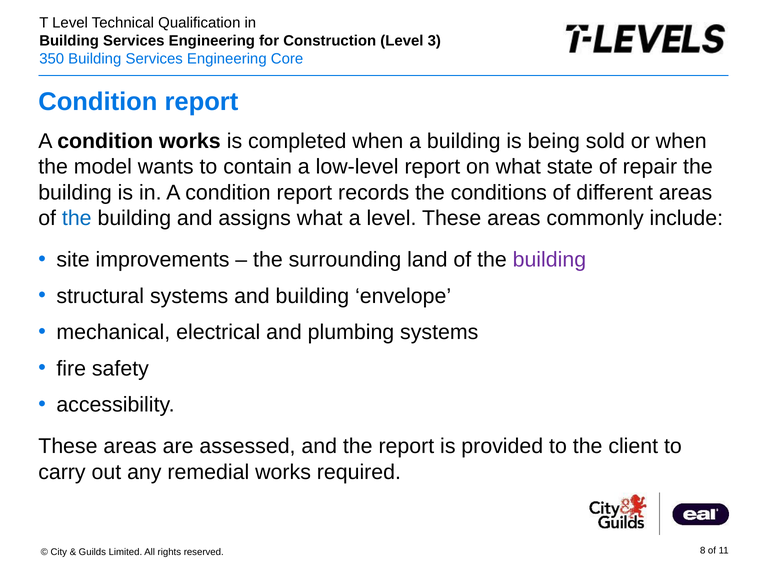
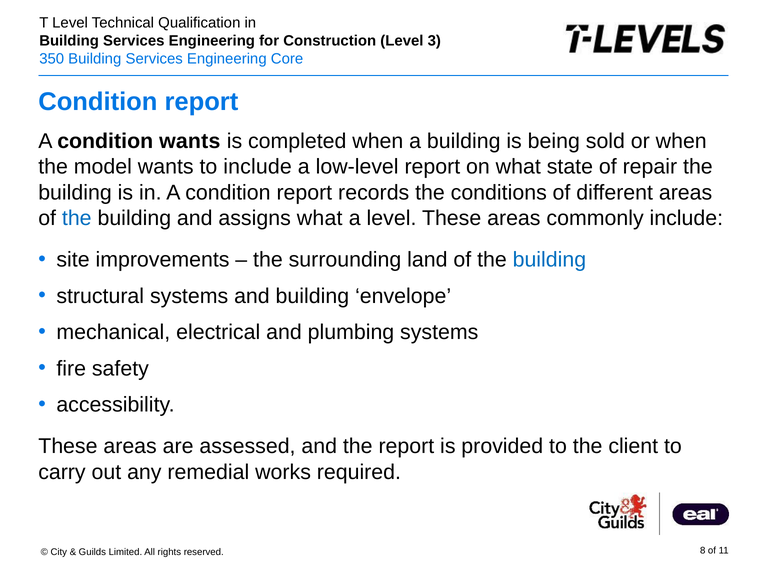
condition works: works -> wants (190, 141)
to contain: contain -> include (258, 167)
building colour: purple -> blue (549, 259)
